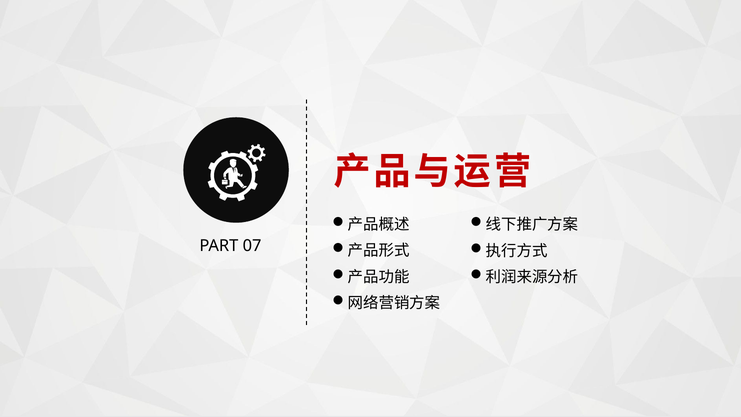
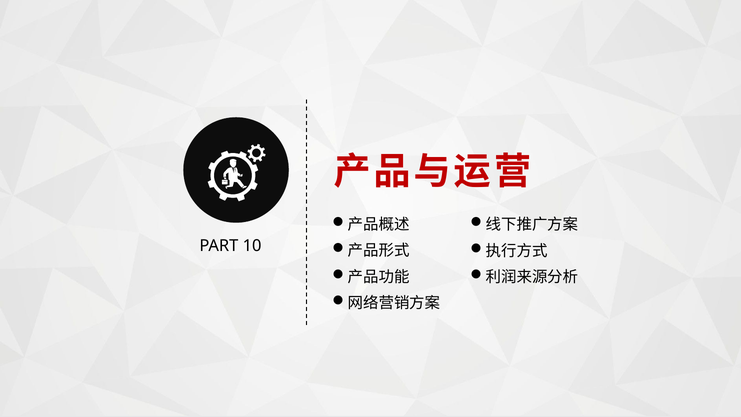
07: 07 -> 10 (252, 246)
